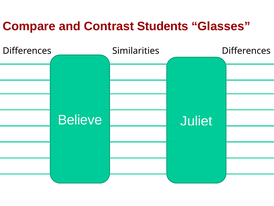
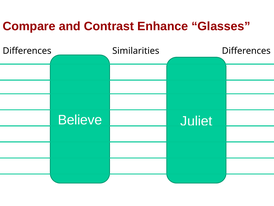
Students: Students -> Enhance (163, 26)
